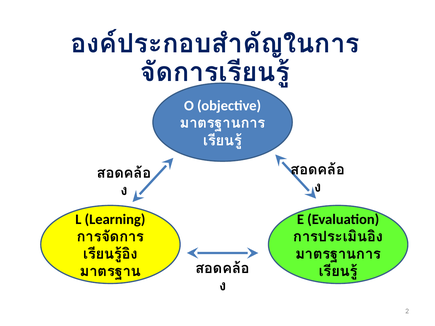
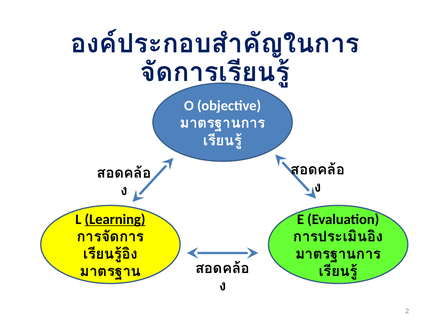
Learning underline: none -> present (115, 220)
